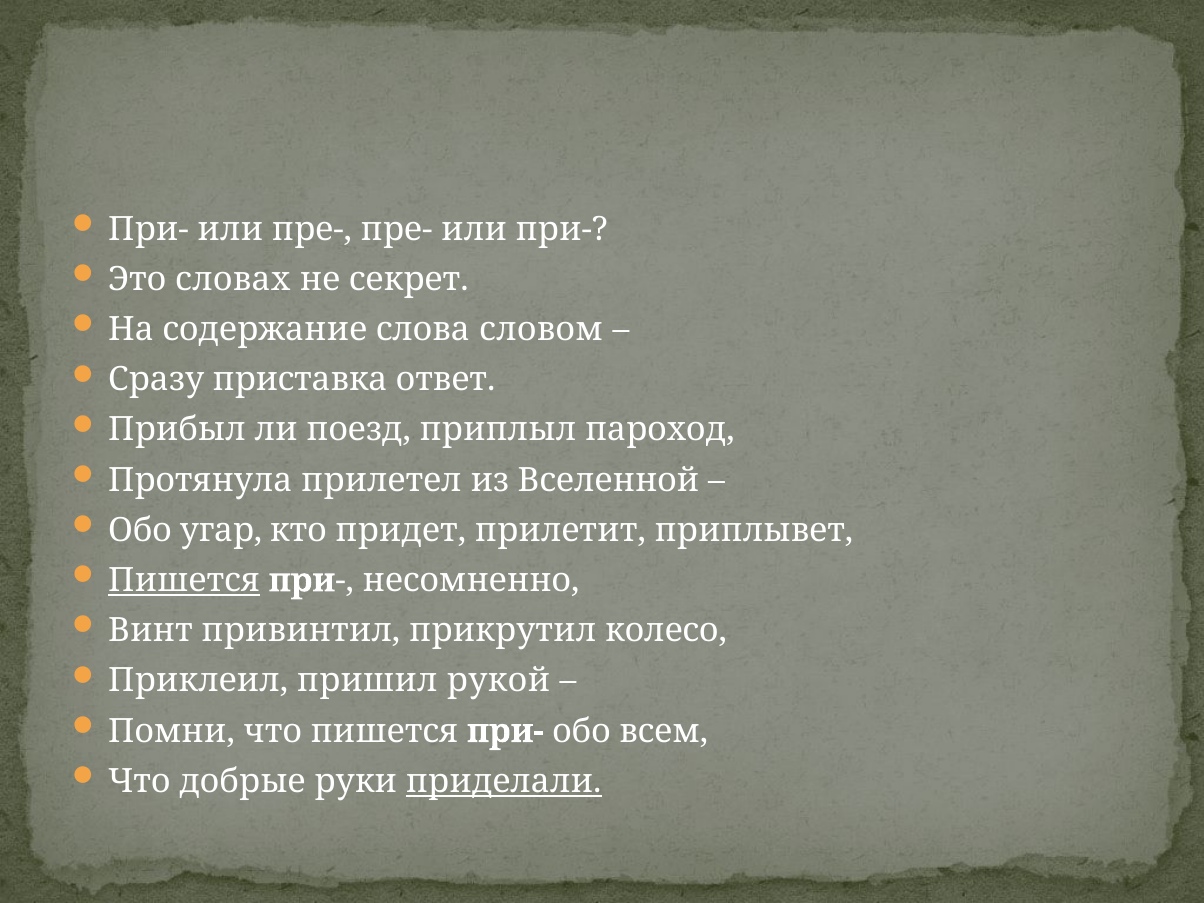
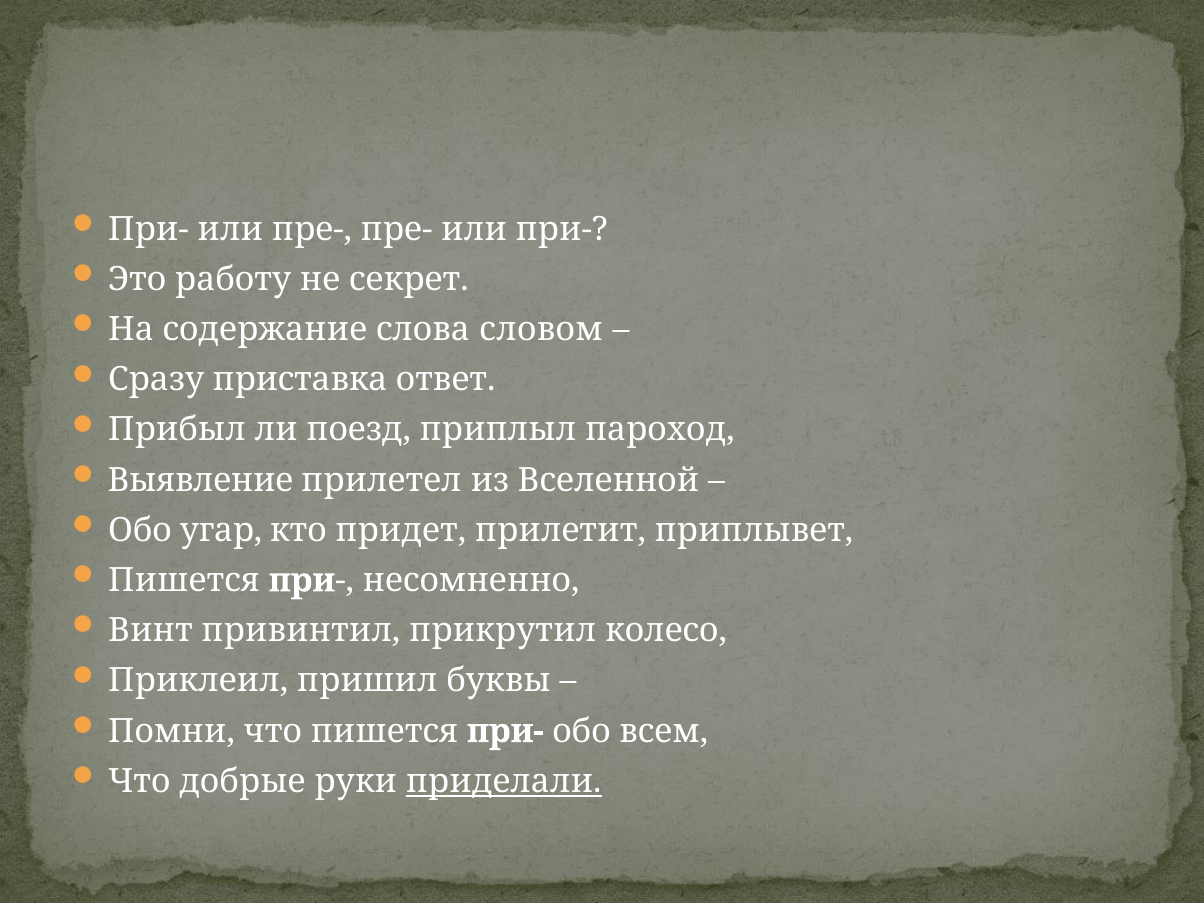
словах: словах -> работу (233, 279)
Протянула: Протянула -> Выявление (200, 480)
Пишется underline: present -> none (184, 580)
рукой: рукой -> буквы (499, 681)
